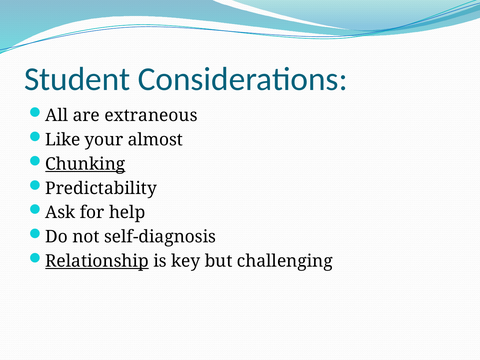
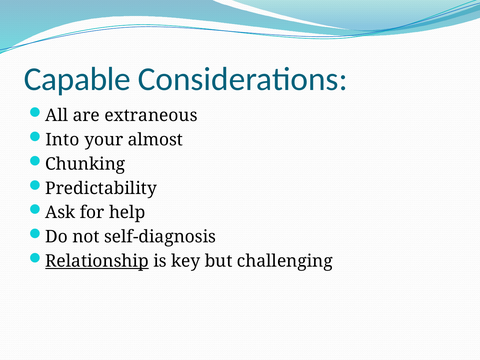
Student: Student -> Capable (77, 79)
Like: Like -> Into (63, 140)
Chunking underline: present -> none (85, 164)
